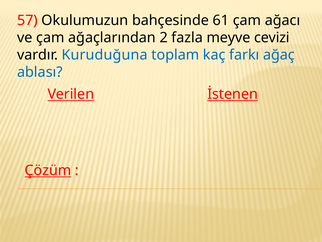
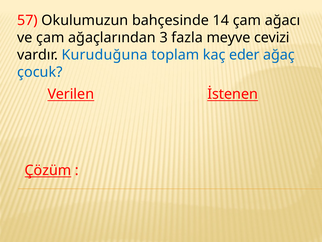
61: 61 -> 14 (221, 20)
2: 2 -> 3 (164, 38)
farkı: farkı -> eder (244, 55)
ablası: ablası -> çocuk (40, 72)
